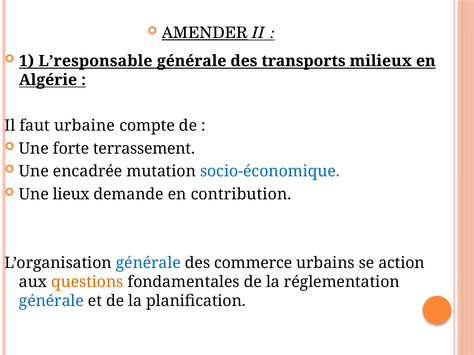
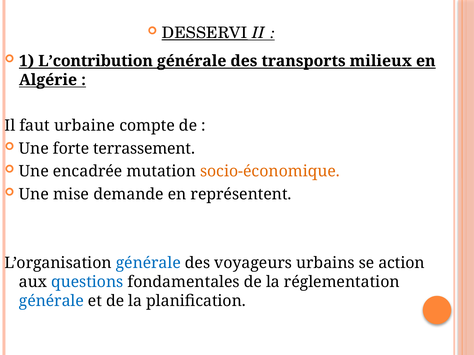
AMENDER: AMENDER -> DESSERVI (205, 33)
L’responsable: L’responsable -> L’contribution (96, 61)
socio-économique colour: blue -> orange (270, 172)
lieux: lieux -> mise (71, 195)
contribution: contribution -> représentent (241, 195)
commerce: commerce -> voyageurs (253, 263)
questions colour: orange -> blue (87, 282)
